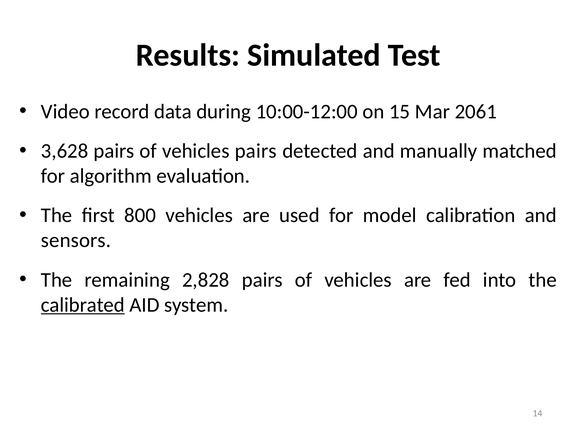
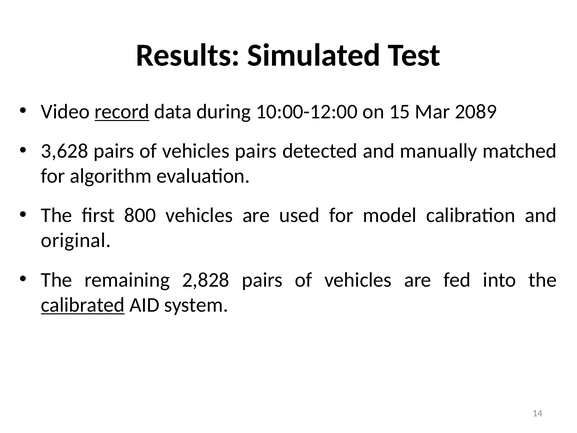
record underline: none -> present (122, 112)
2061: 2061 -> 2089 (476, 112)
sensors: sensors -> original (76, 240)
